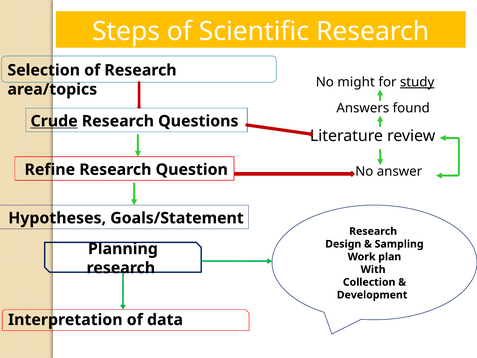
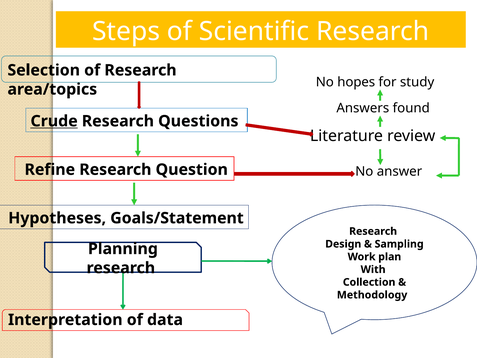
might: might -> hopes (356, 82)
study underline: present -> none (417, 82)
Development: Development -> Methodology (372, 295)
